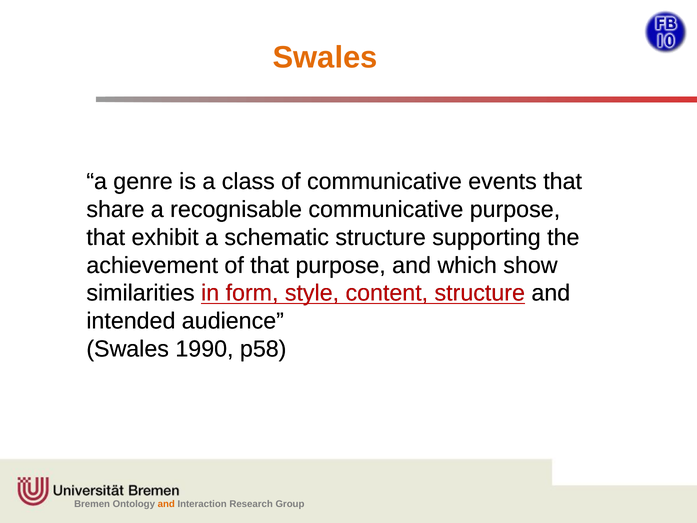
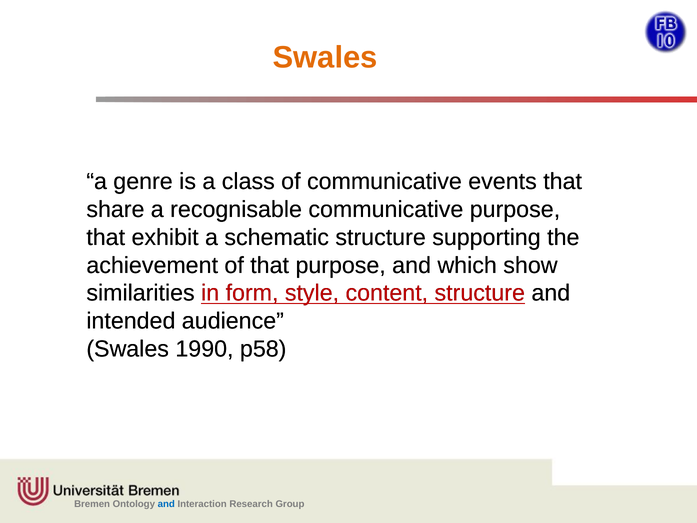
and colour: orange -> blue (166, 504)
